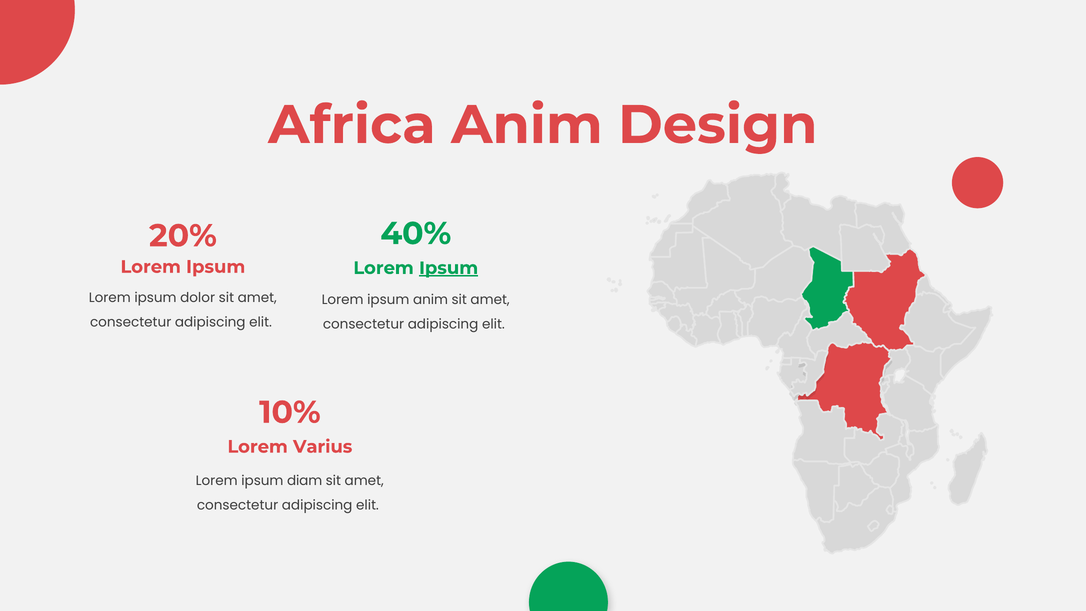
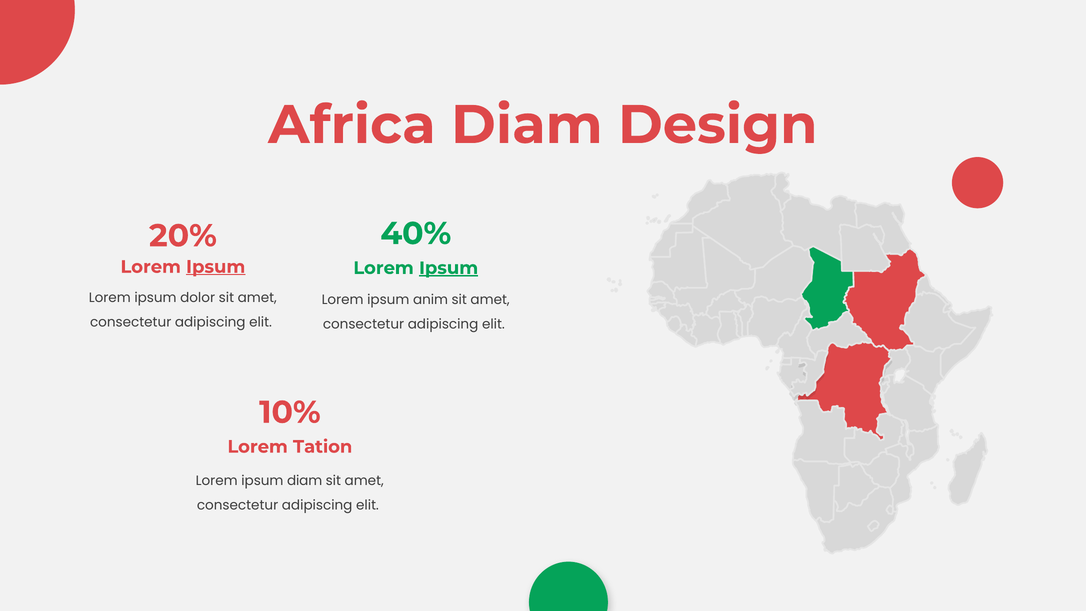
Africa Anim: Anim -> Diam (527, 125)
Ipsum underline: none -> present (216, 267)
Varius: Varius -> Tation (323, 447)
